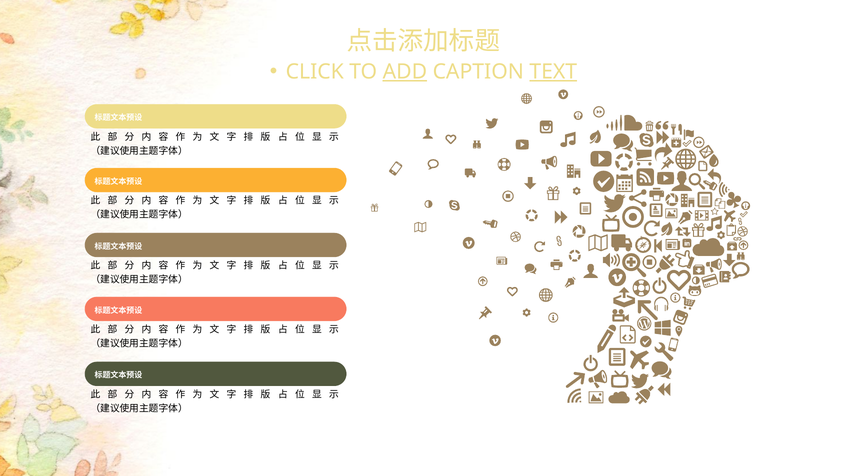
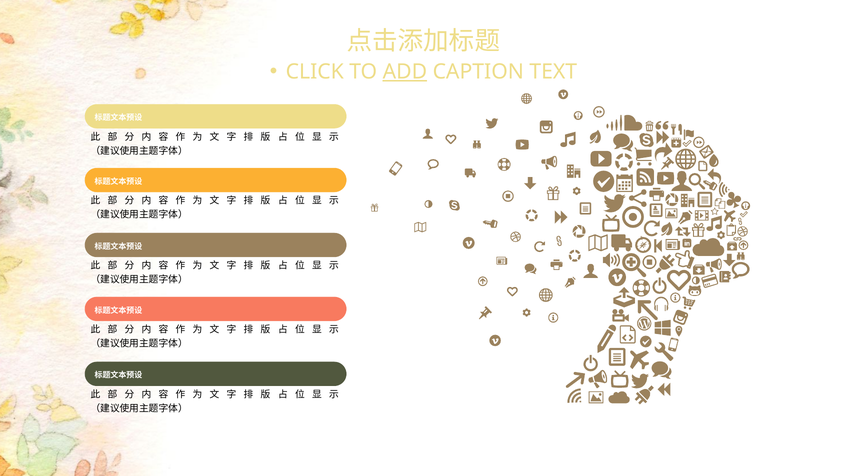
TEXT underline: present -> none (553, 72)
